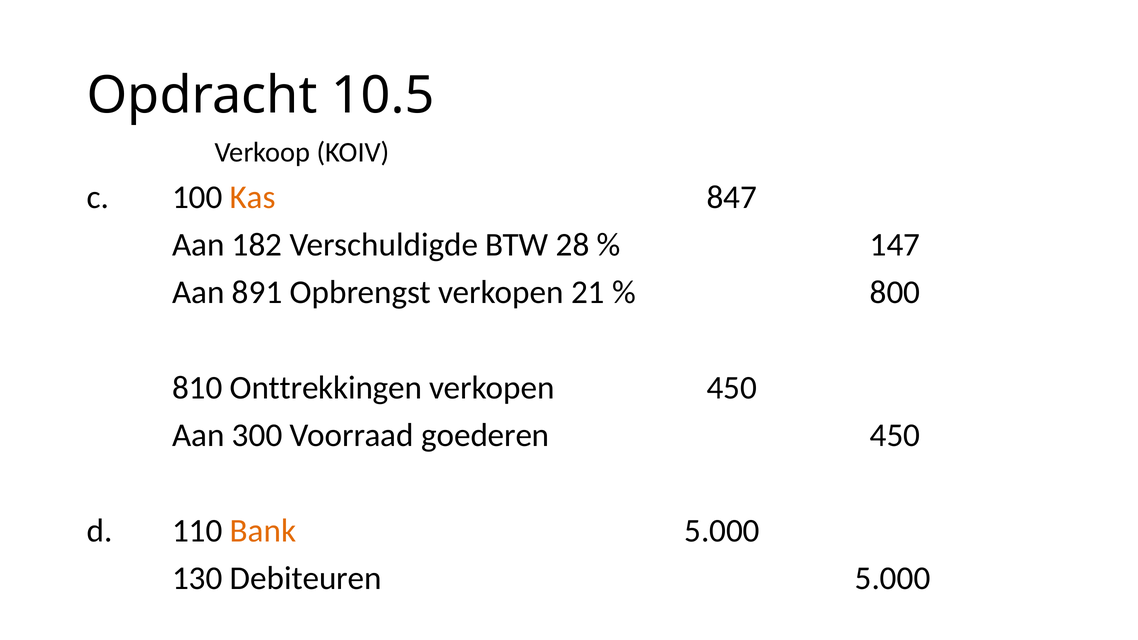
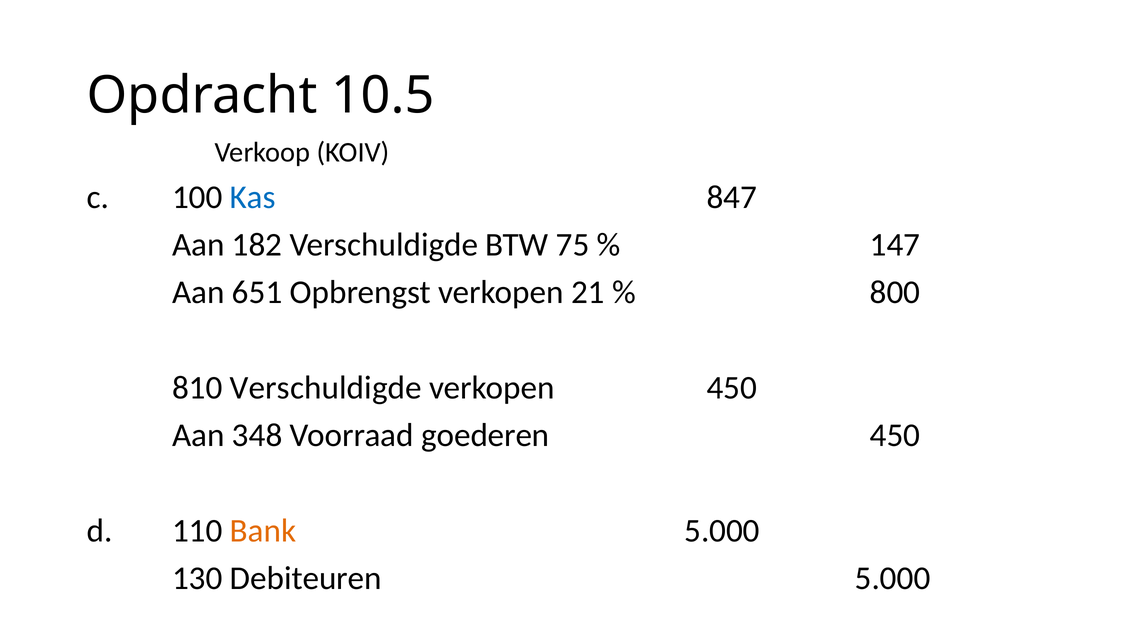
Kas colour: orange -> blue (253, 197)
28: 28 -> 75 (573, 245)
891: 891 -> 651 (257, 293)
810 Onttrekkingen: Onttrekkingen -> Verschuldigde (326, 388)
300: 300 -> 348 (257, 435)
